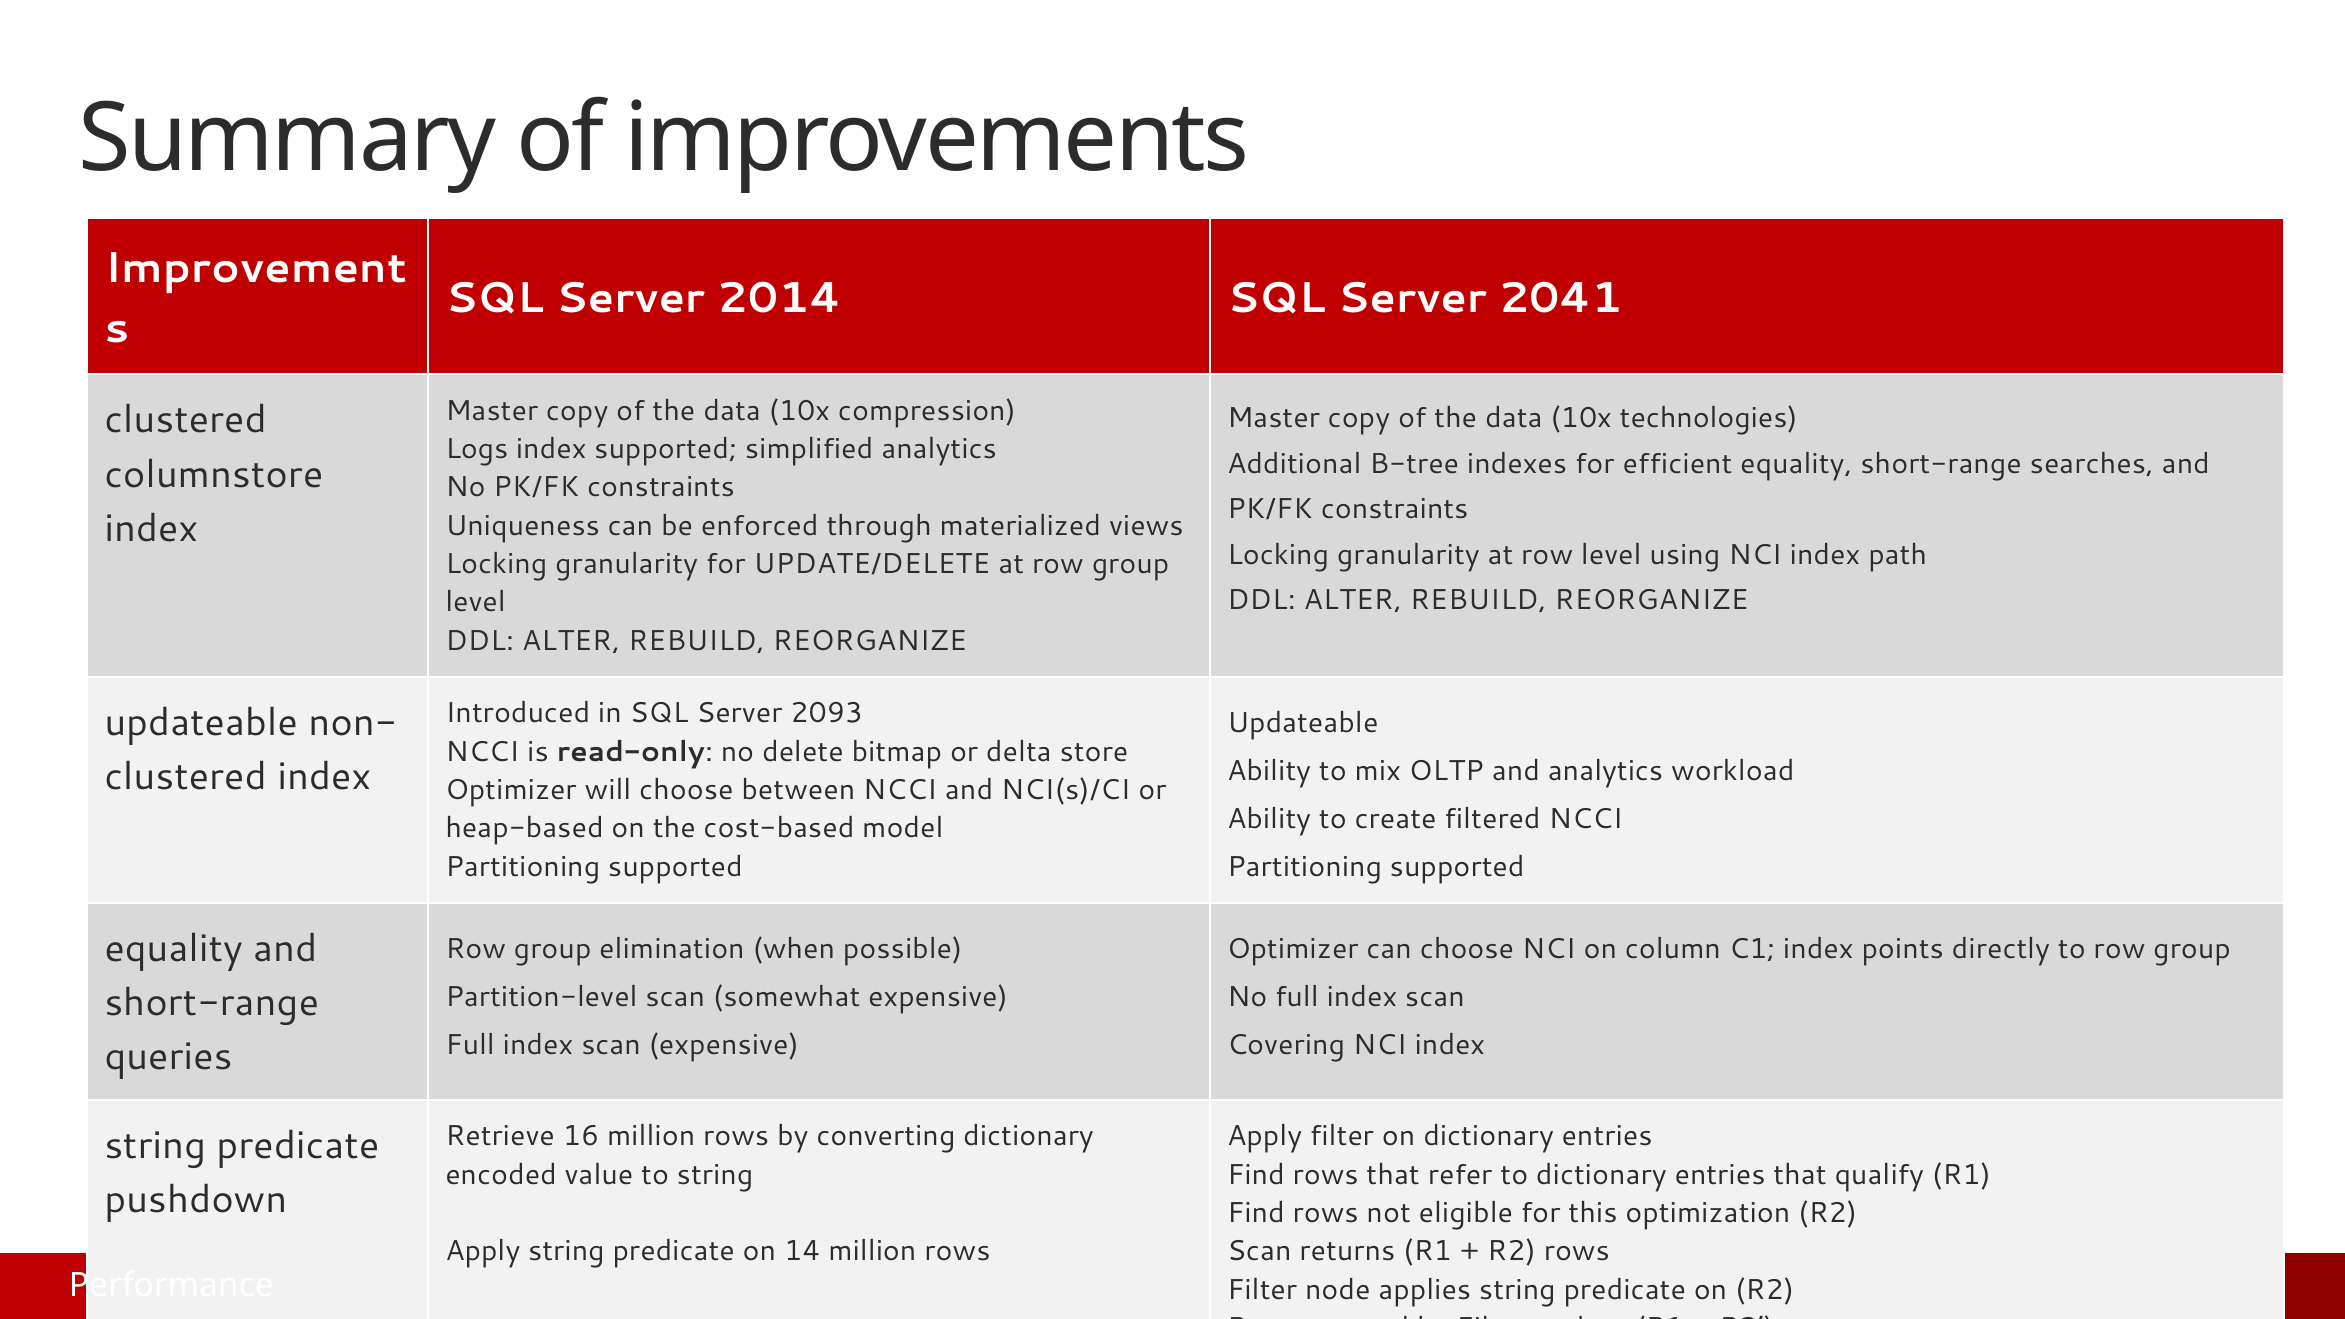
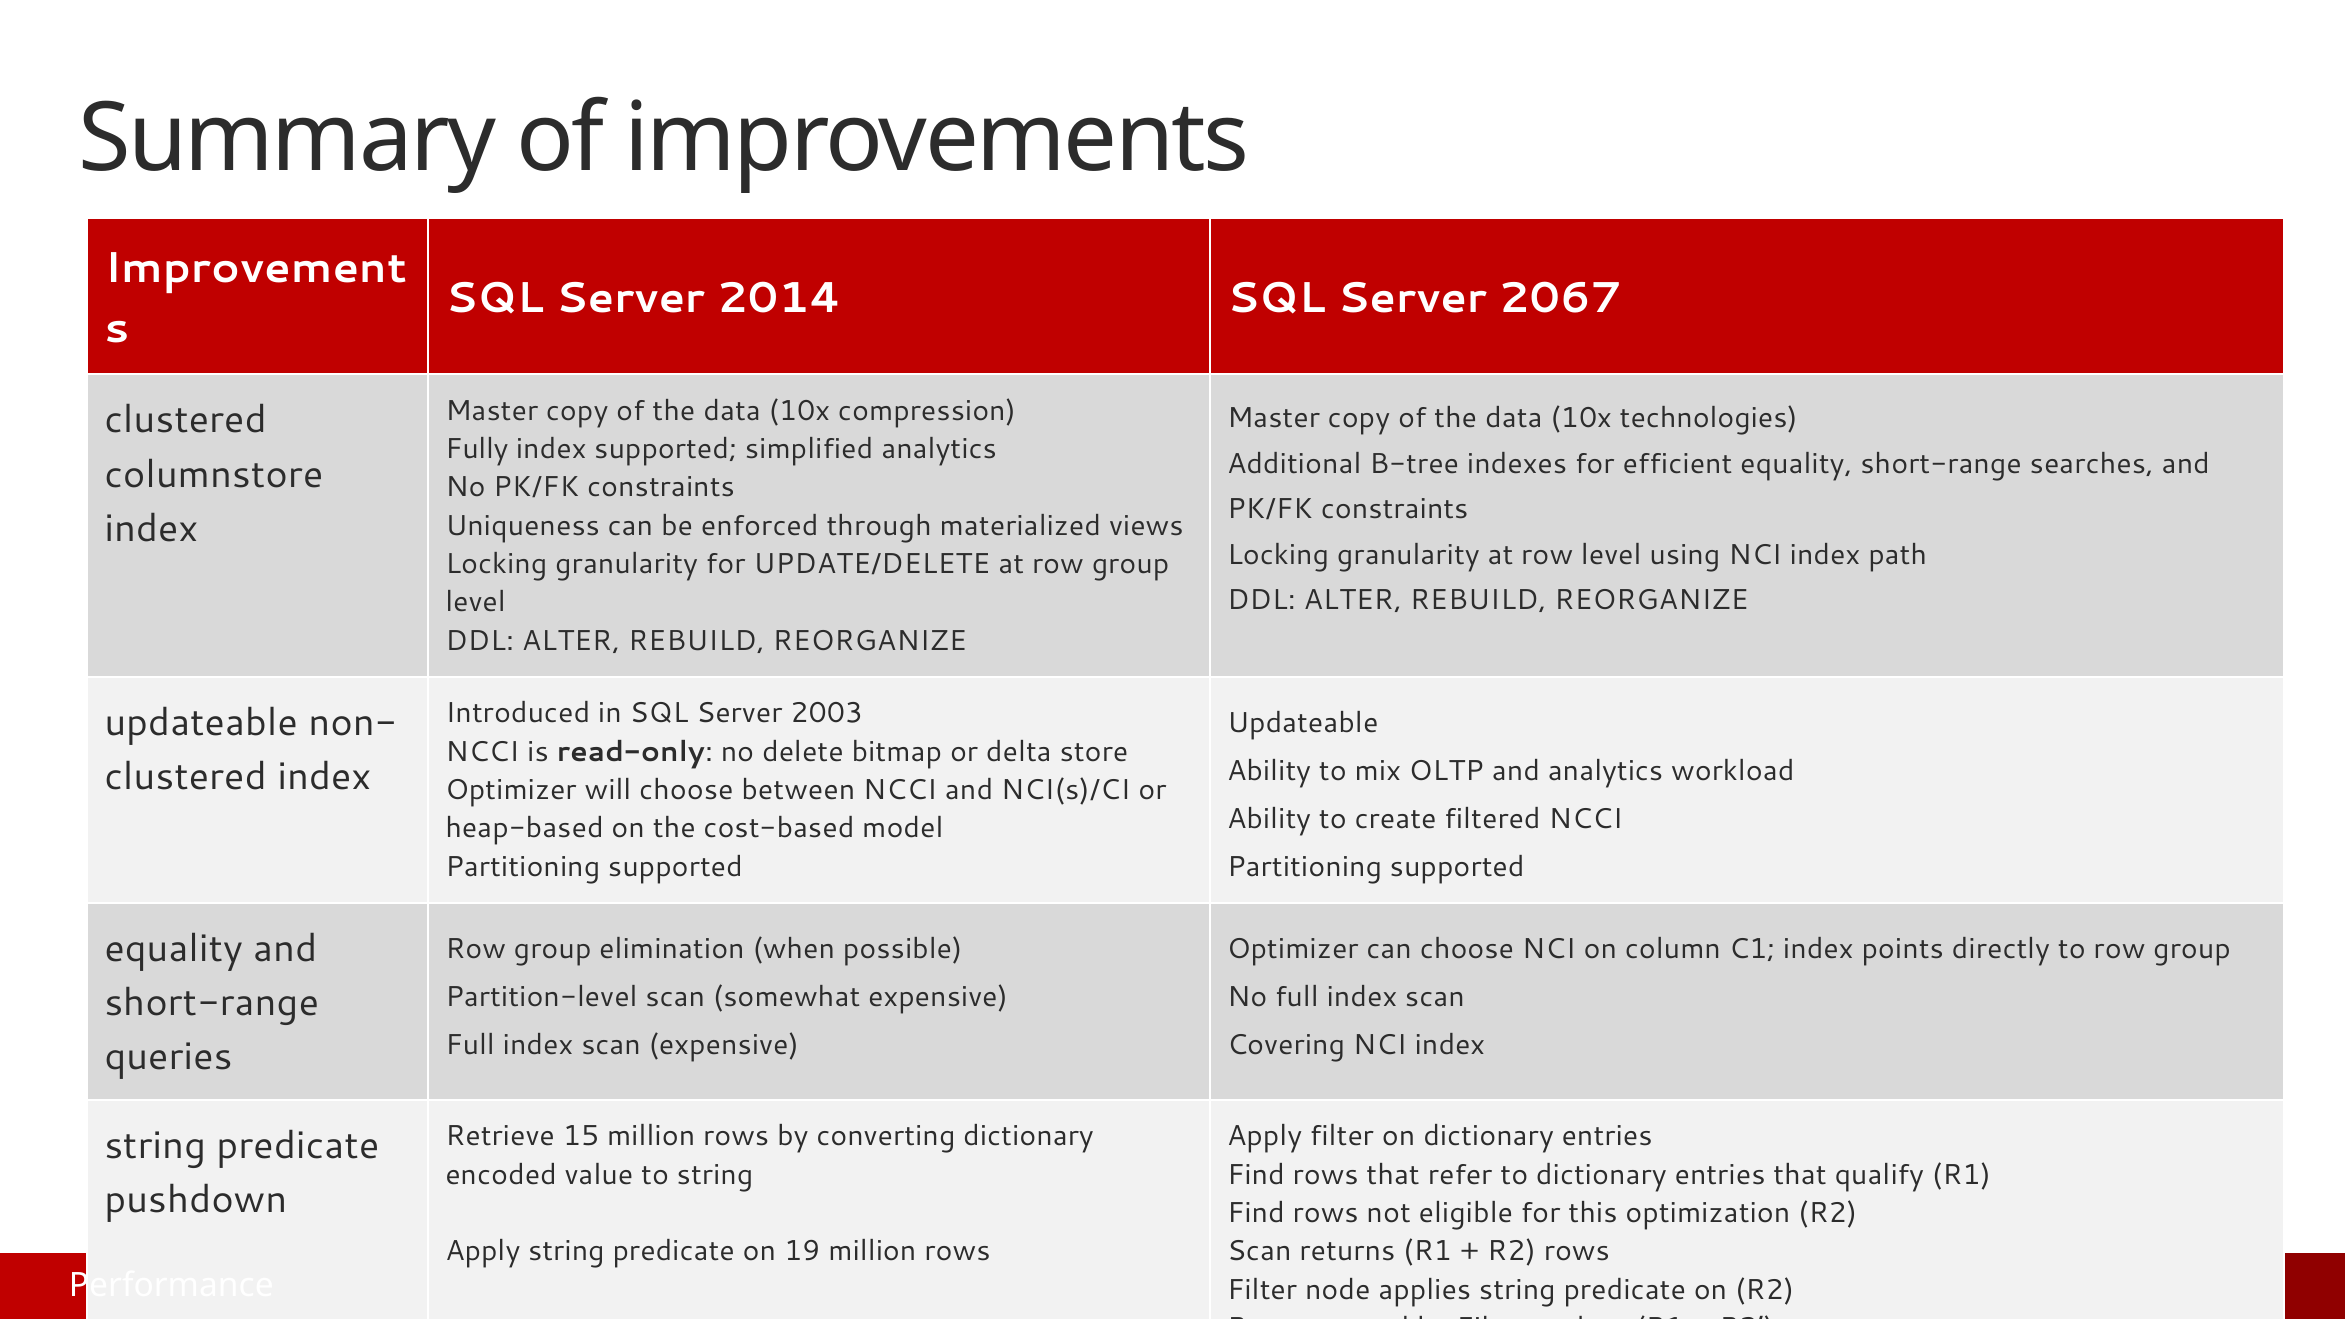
2041: 2041 -> 2067 (1560, 298)
Logs: Logs -> Fully (477, 449)
2093: 2093 -> 2003 (827, 713)
16: 16 -> 15 (581, 1136)
14: 14 -> 19 (802, 1251)
